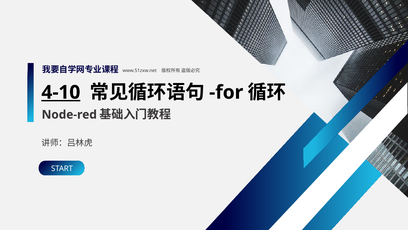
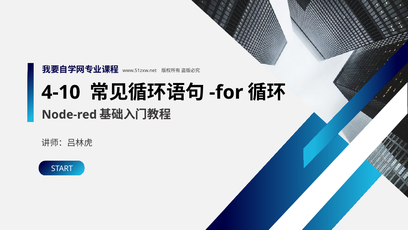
4-10 underline: present -> none (61, 92)
